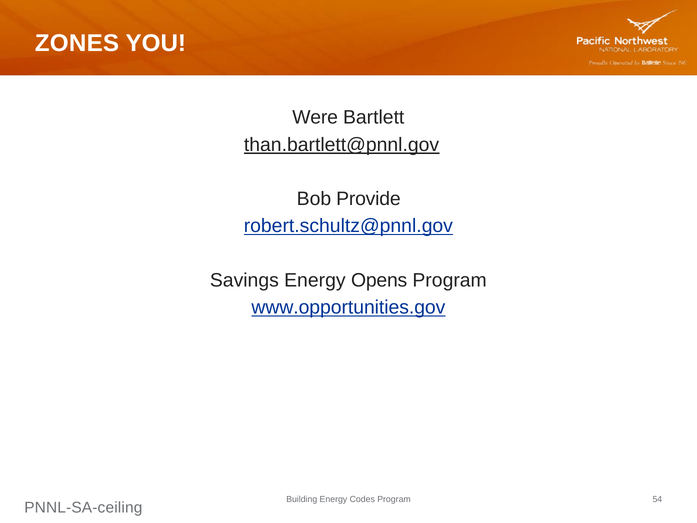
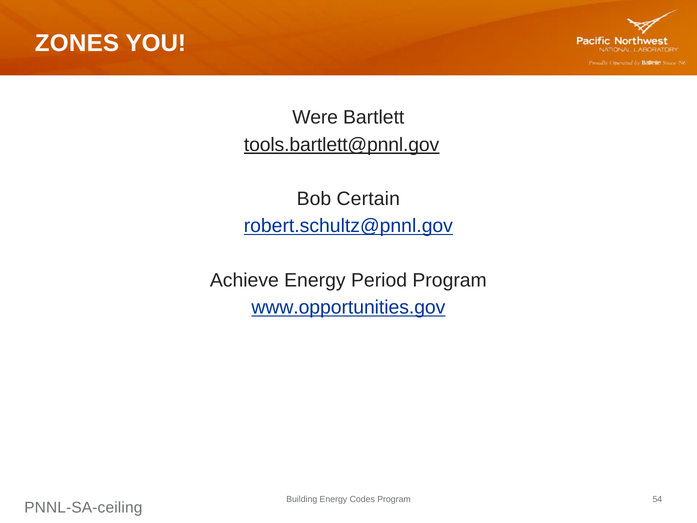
than.bartlett@pnnl.gov: than.bartlett@pnnl.gov -> tools.bartlett@pnnl.gov (342, 145)
Provide: Provide -> Certain (368, 199)
Savings: Savings -> Achieve (244, 280)
Opens: Opens -> Period (379, 280)
